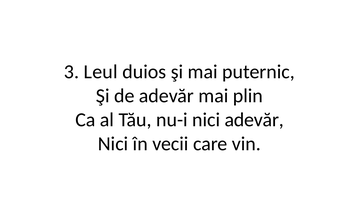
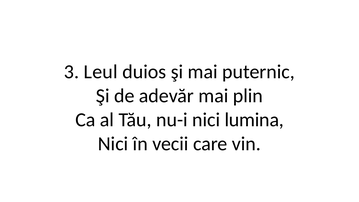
nici adevăr: adevăr -> lumina (254, 120)
